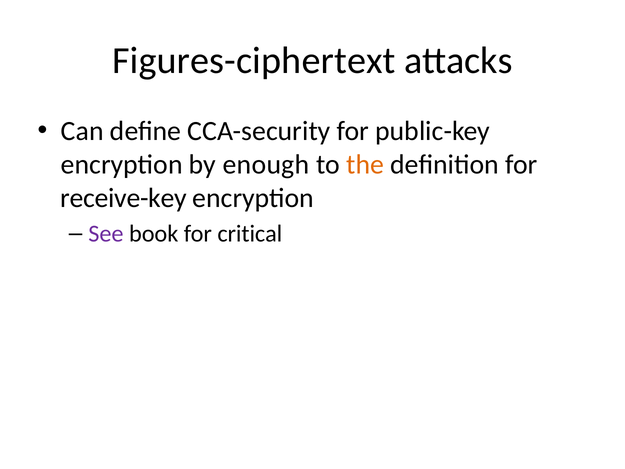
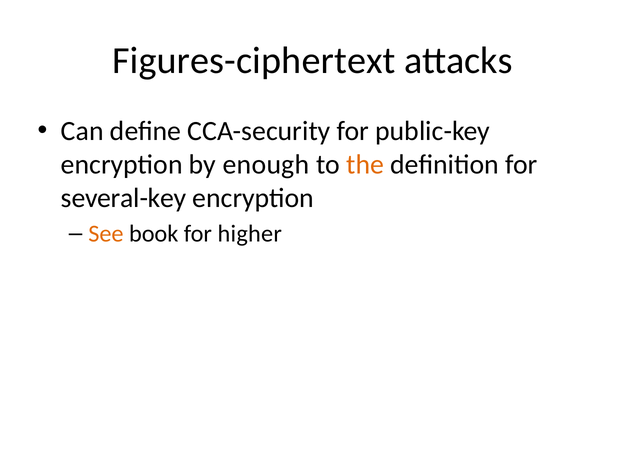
receive-key: receive-key -> several-key (124, 198)
See colour: purple -> orange (106, 234)
critical: critical -> higher (250, 234)
